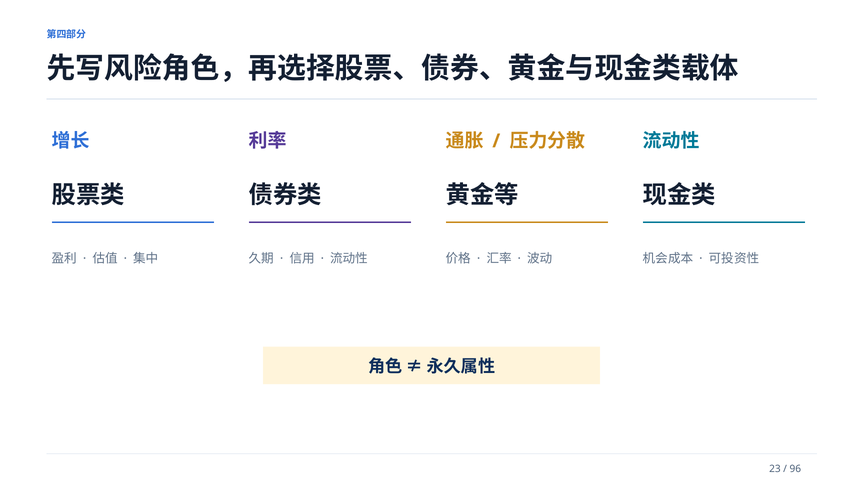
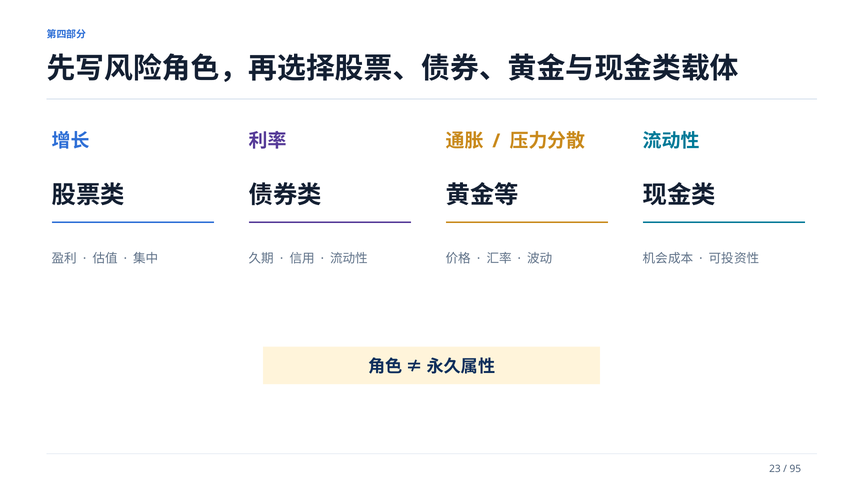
96: 96 -> 95 (795, 469)
